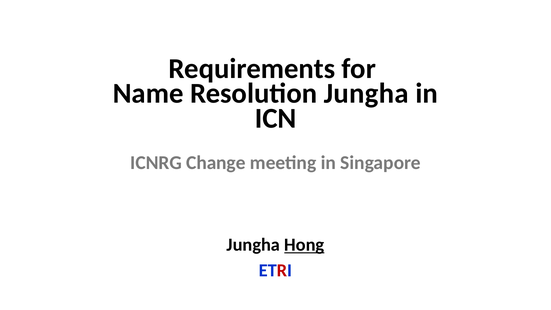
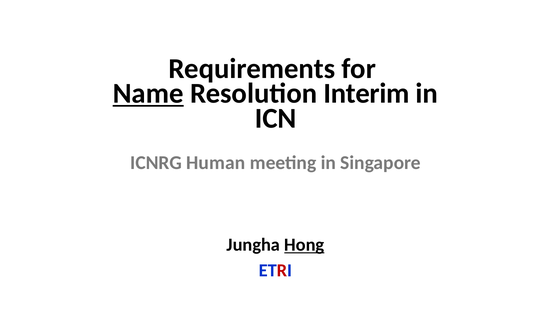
Name underline: none -> present (148, 93)
Resolution Jungha: Jungha -> Interim (366, 93)
Change: Change -> Human (216, 163)
